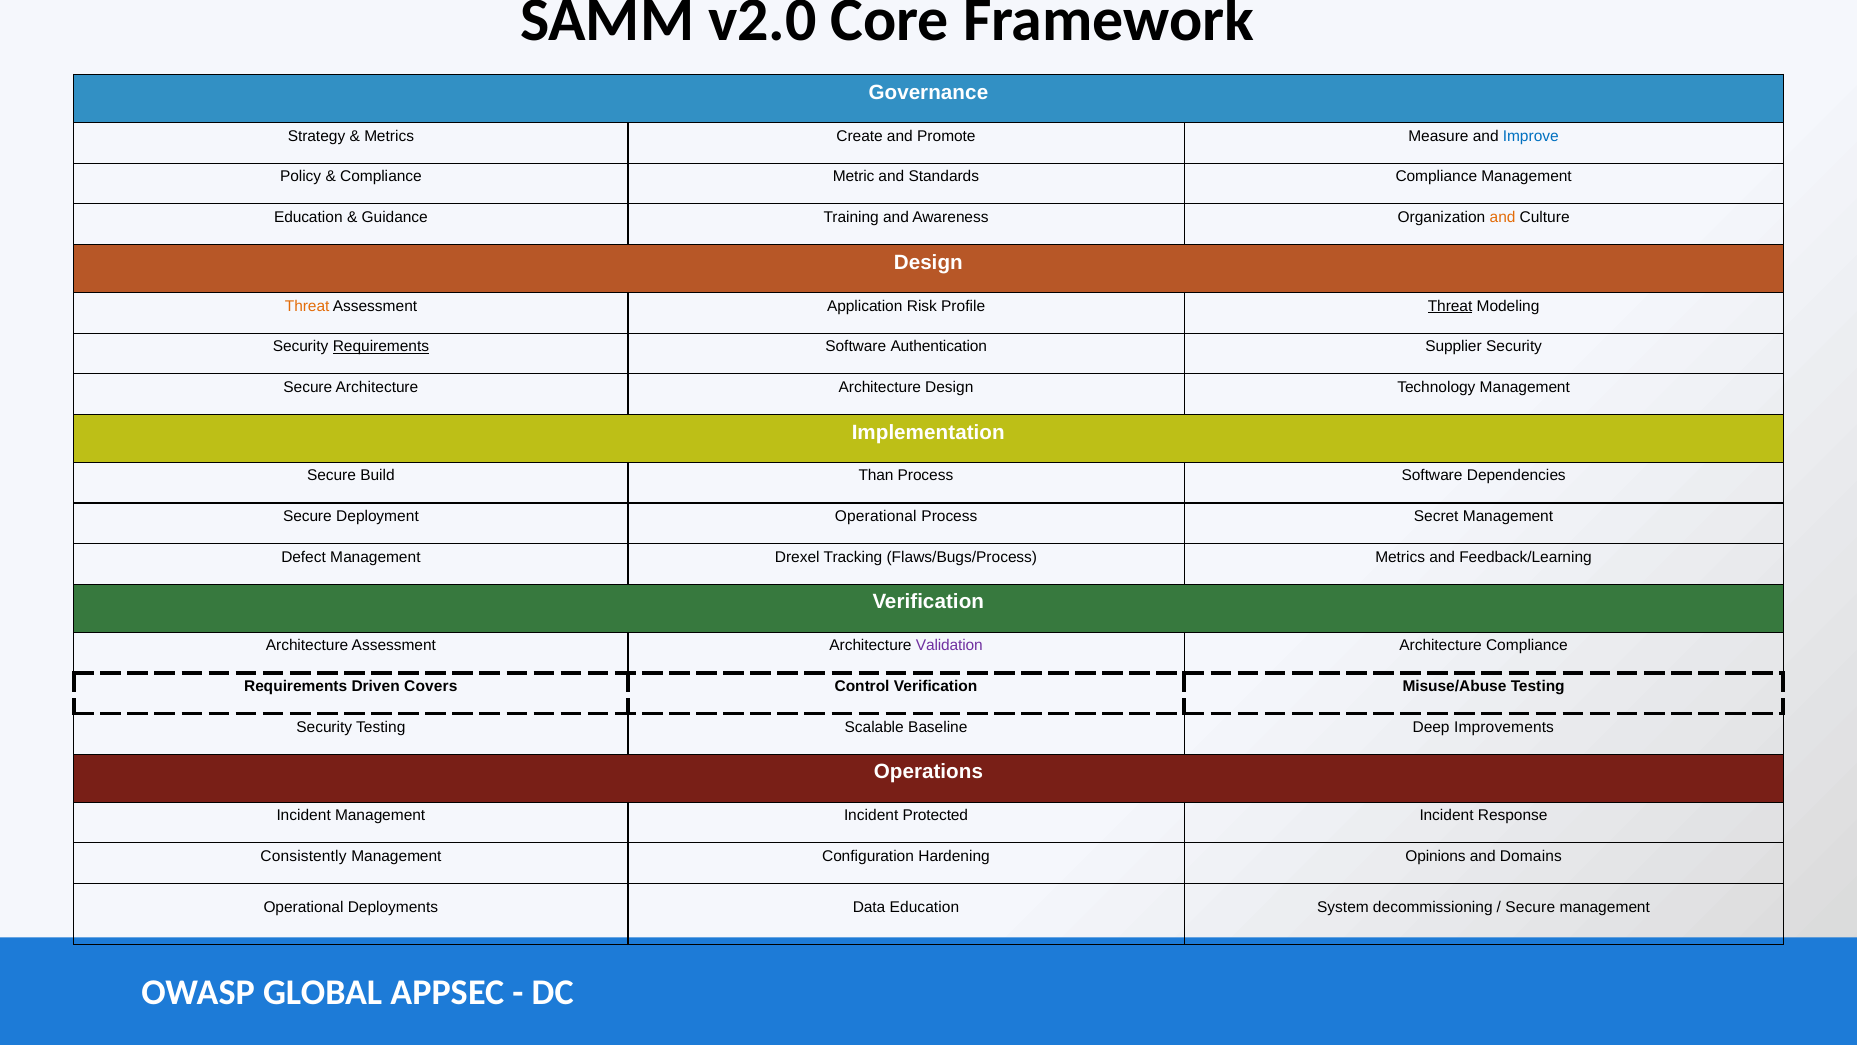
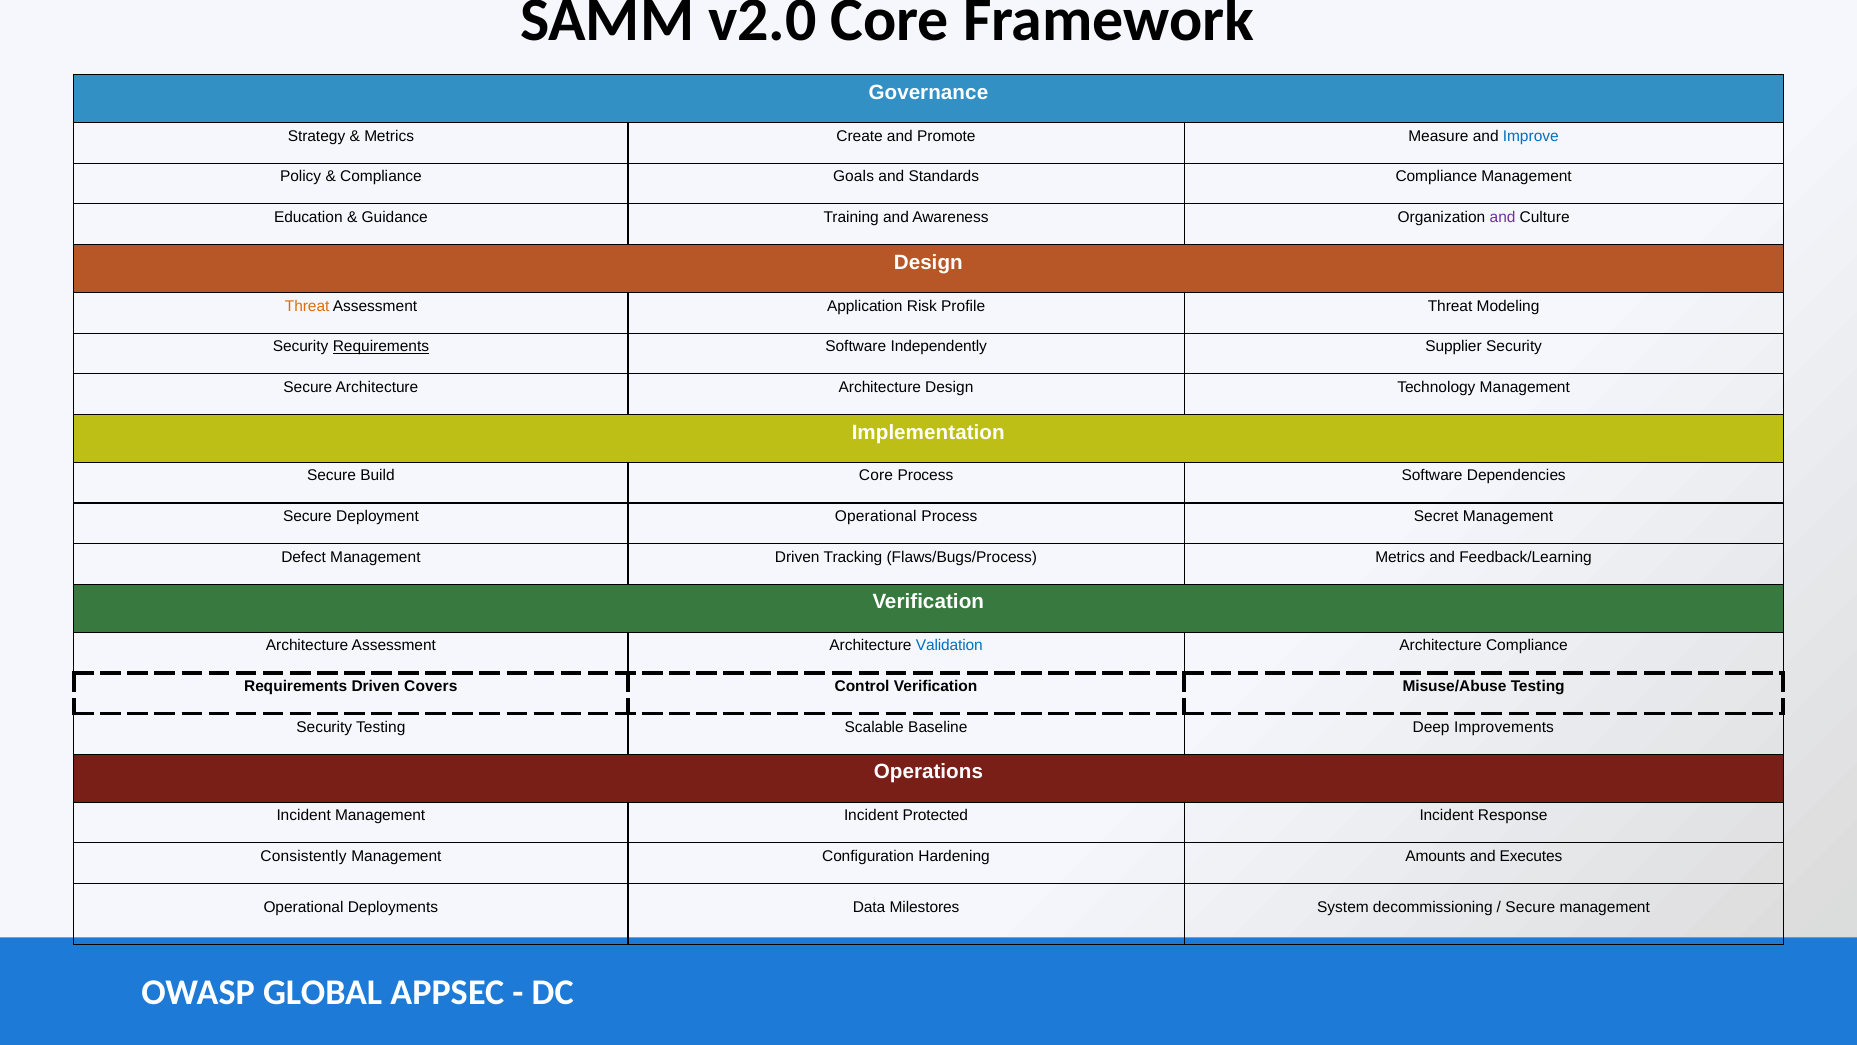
Metric: Metric -> Goals (854, 177)
and colour: orange -> purple (1503, 217)
Threat underline: present -> none (1450, 306)
Authentication: Authentication -> Independently (939, 346)
Build Than: Than -> Core (876, 476)
Management Drexel: Drexel -> Driven (797, 557)
Validation colour: purple -> blue (949, 645)
Opinions: Opinions -> Amounts (1436, 856)
Domains: Domains -> Executes (1531, 856)
Data Education: Education -> Milestores (925, 907)
